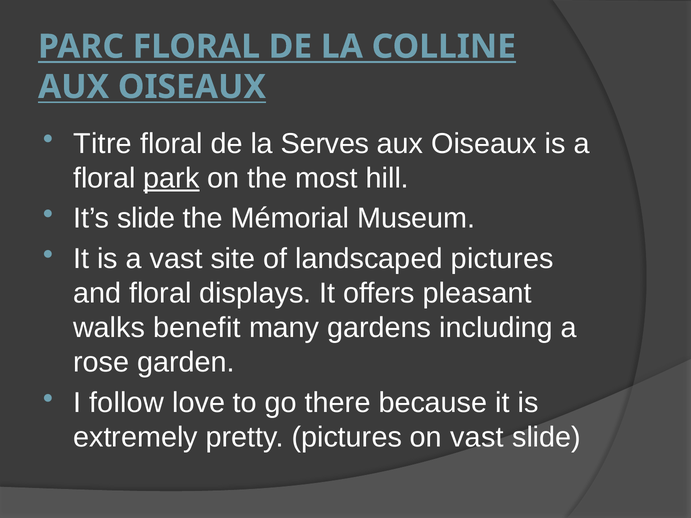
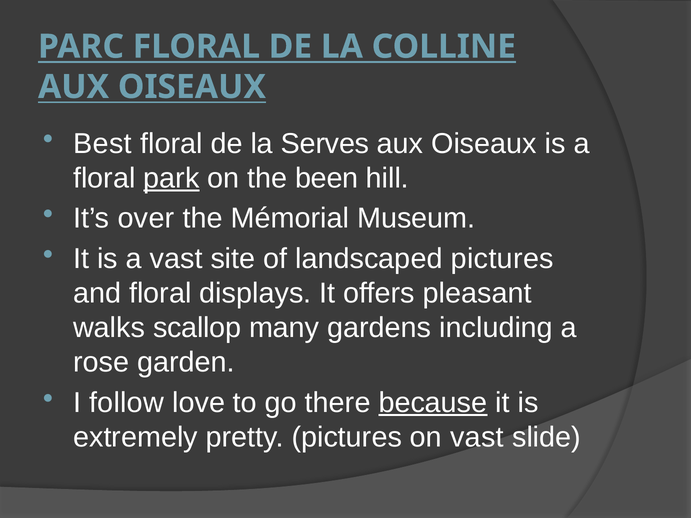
Titre: Titre -> Best (103, 144)
most: most -> been (327, 178)
It’s slide: slide -> over (146, 218)
benefit: benefit -> scallop (197, 328)
because underline: none -> present (433, 403)
